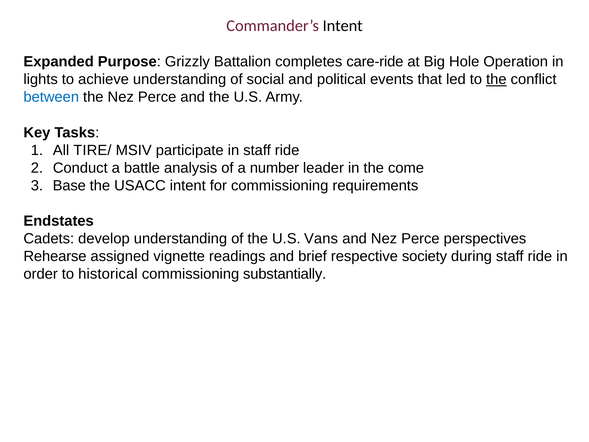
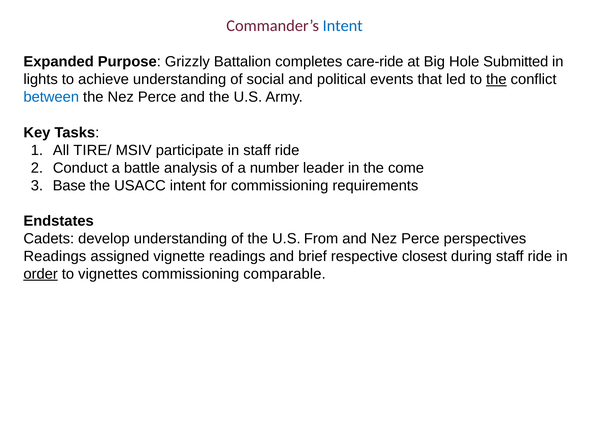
Intent colour: black -> blue (343, 26)
Operation: Operation -> Submitted (516, 62)
Vans: Vans -> From (321, 238)
Rehearse: Rehearse -> Readings (55, 256)
society: society -> closest (425, 256)
order underline: none -> present (41, 274)
historical: historical -> vignettes (108, 274)
substantially: substantially -> comparable (285, 274)
